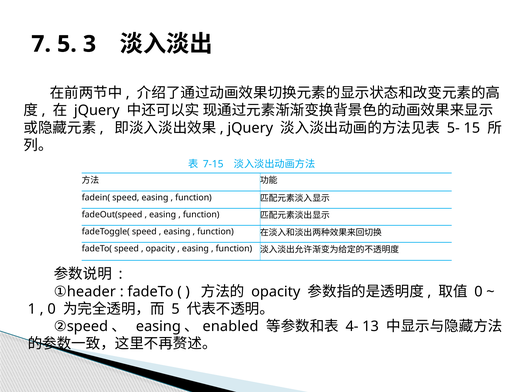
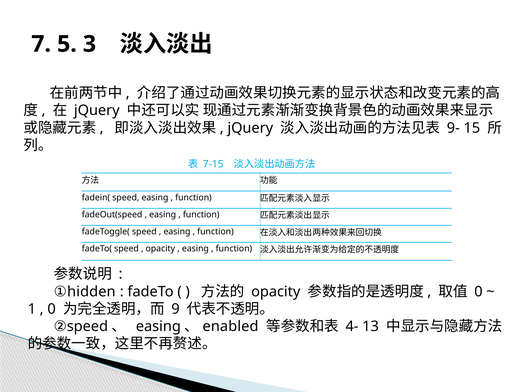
5-: 5- -> 9- (453, 128)
header: header -> hidden (91, 291)
5: 5 -> 9 (176, 309)
